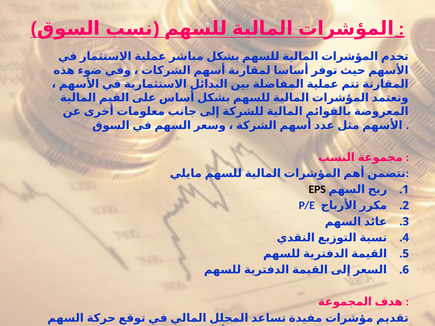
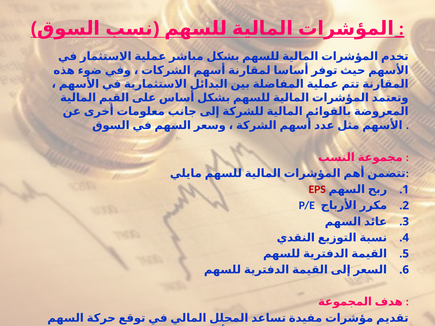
EPS colour: black -> red (317, 190)
